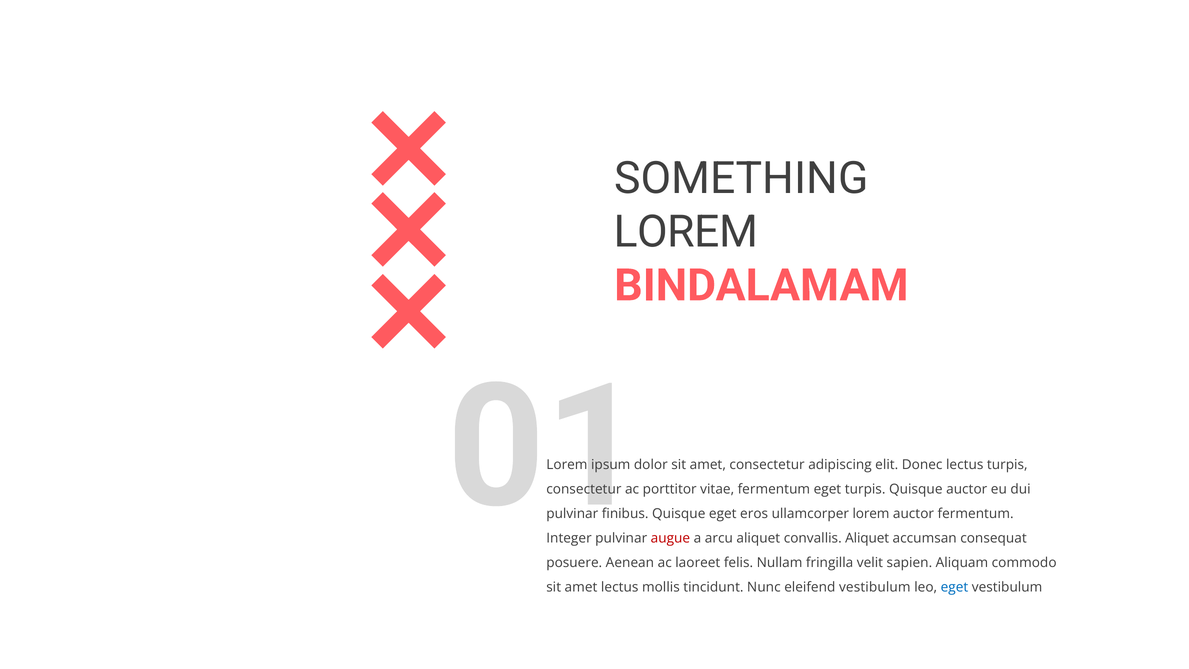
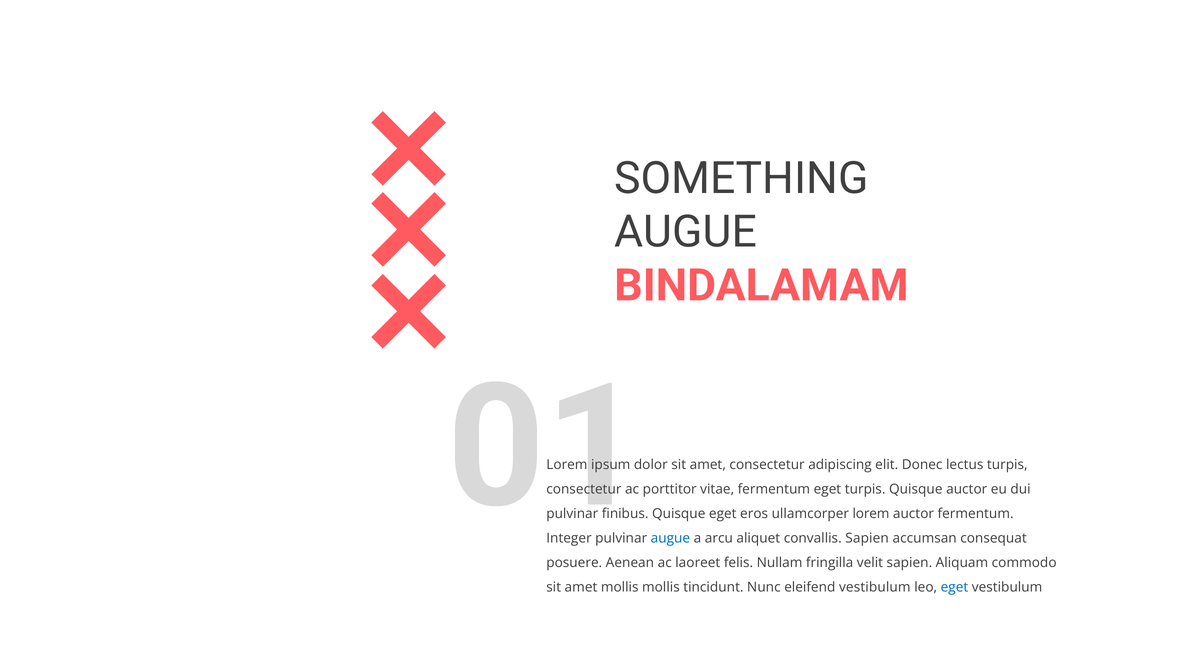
LOREM: LOREM -> AUGUE (686, 232)
augue colour: red -> blue (670, 538)
convallis Aliquet: Aliquet -> Sapien (867, 538)
amet lectus: lectus -> mollis (620, 587)
